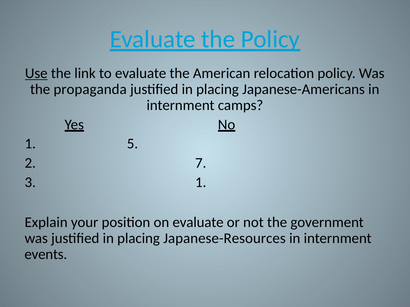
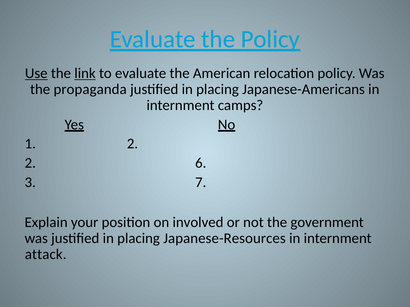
link underline: none -> present (85, 73)
1 5: 5 -> 2 (132, 144)
7: 7 -> 6 (201, 163)
3 1: 1 -> 7 (201, 182)
on evaluate: evaluate -> involved (198, 223)
events: events -> attack (46, 255)
